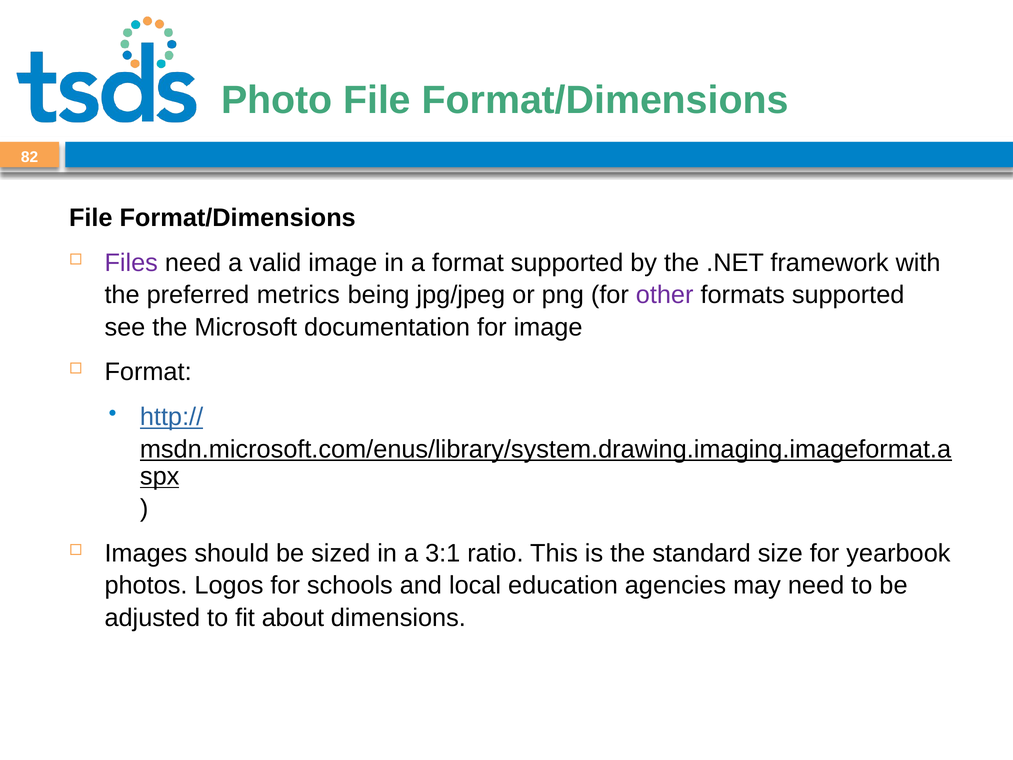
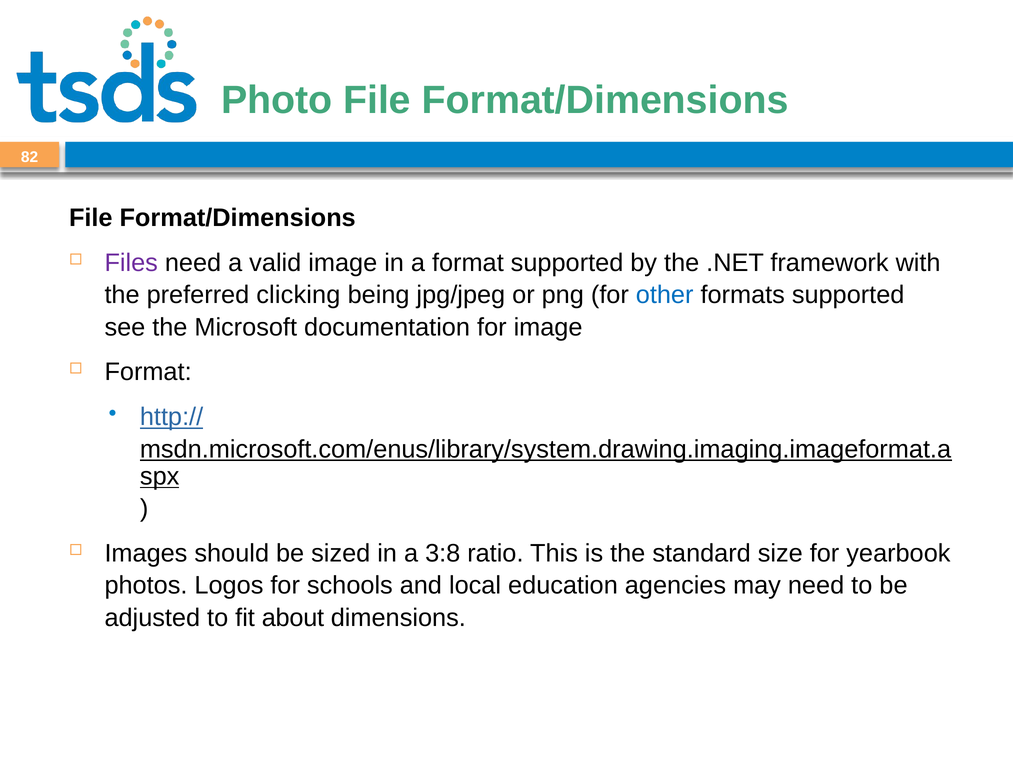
metrics: metrics -> clicking (298, 295)
other colour: purple -> blue (665, 295)
3:1: 3:1 -> 3:8 (443, 553)
